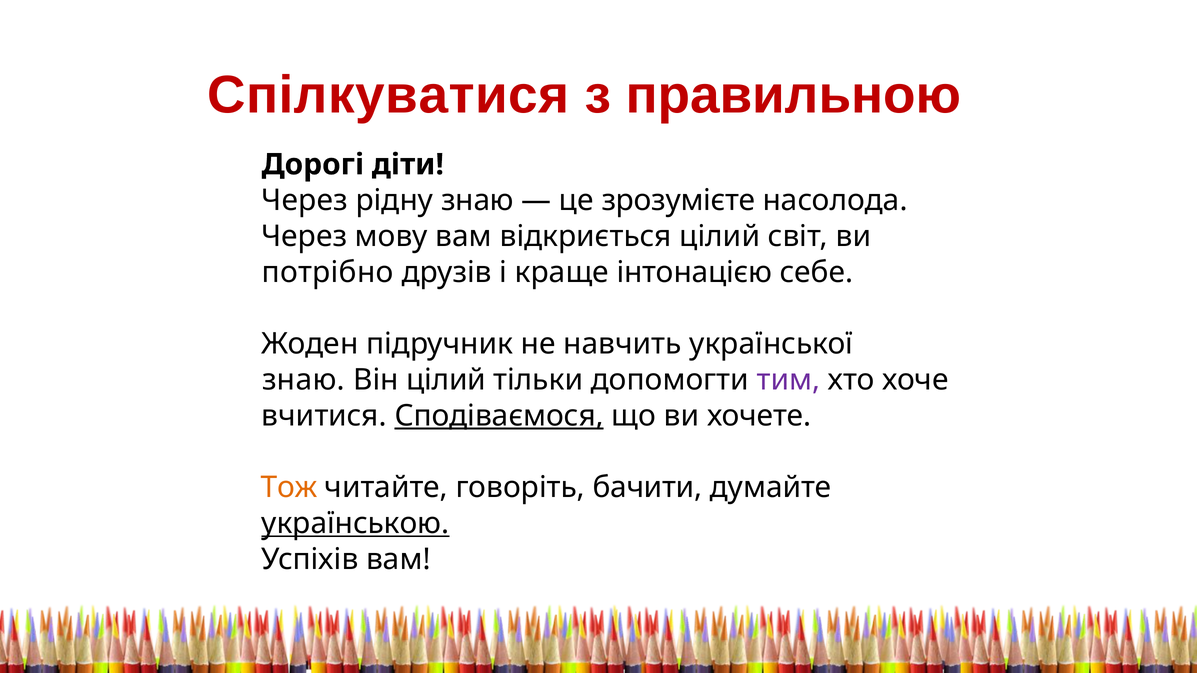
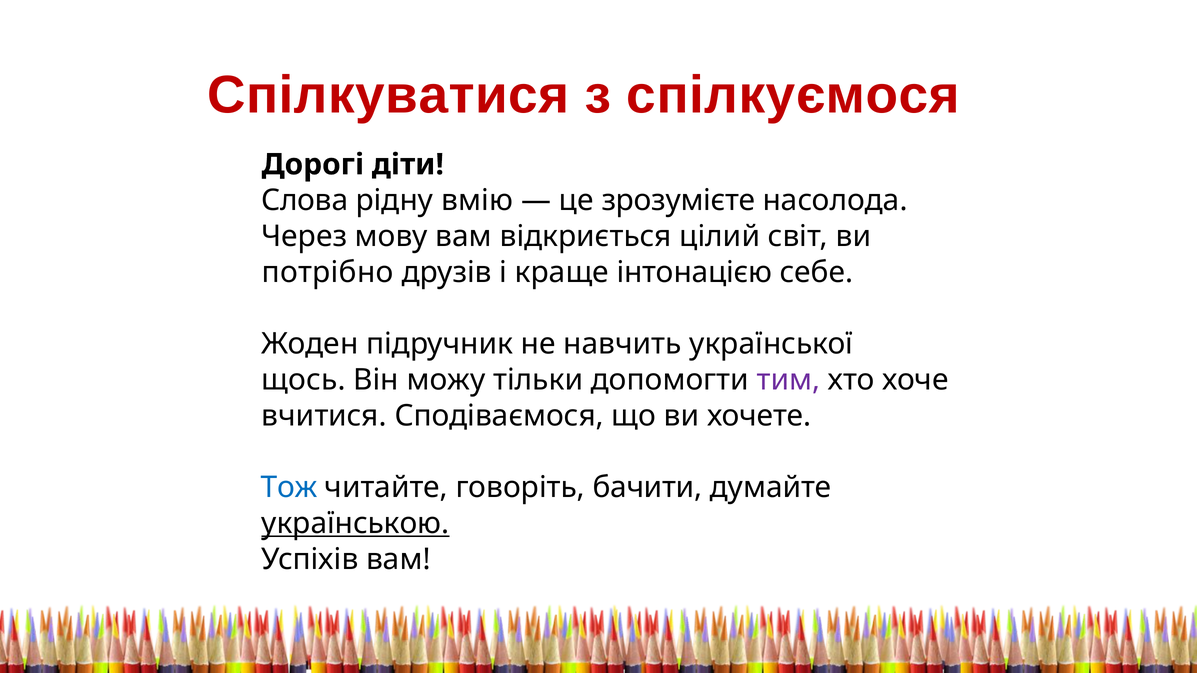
правильною: правильною -> спілкуємося (793, 95)
Через: Через -> Слова (305, 200)
рідну знаю: знаю -> вмію (477, 200)
знаю: знаю -> щось (304, 380)
Він цілий: цілий -> можу (446, 380)
Сподіваємося underline: present -> none (499, 416)
Тож colour: orange -> blue (289, 488)
